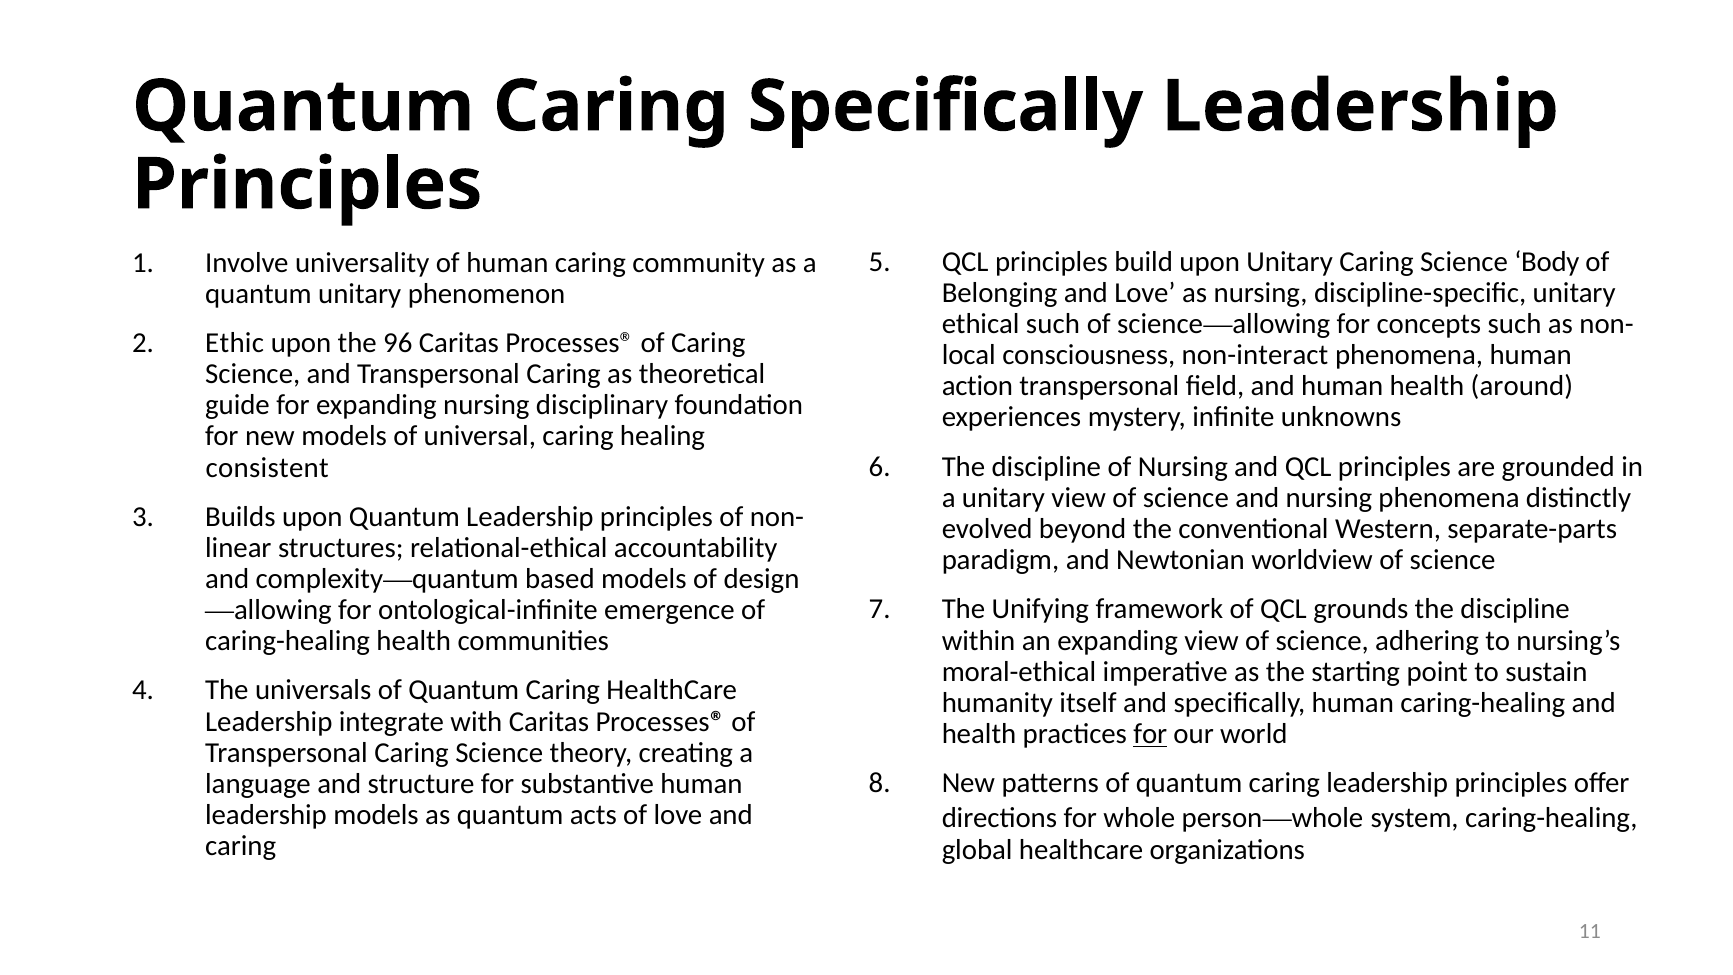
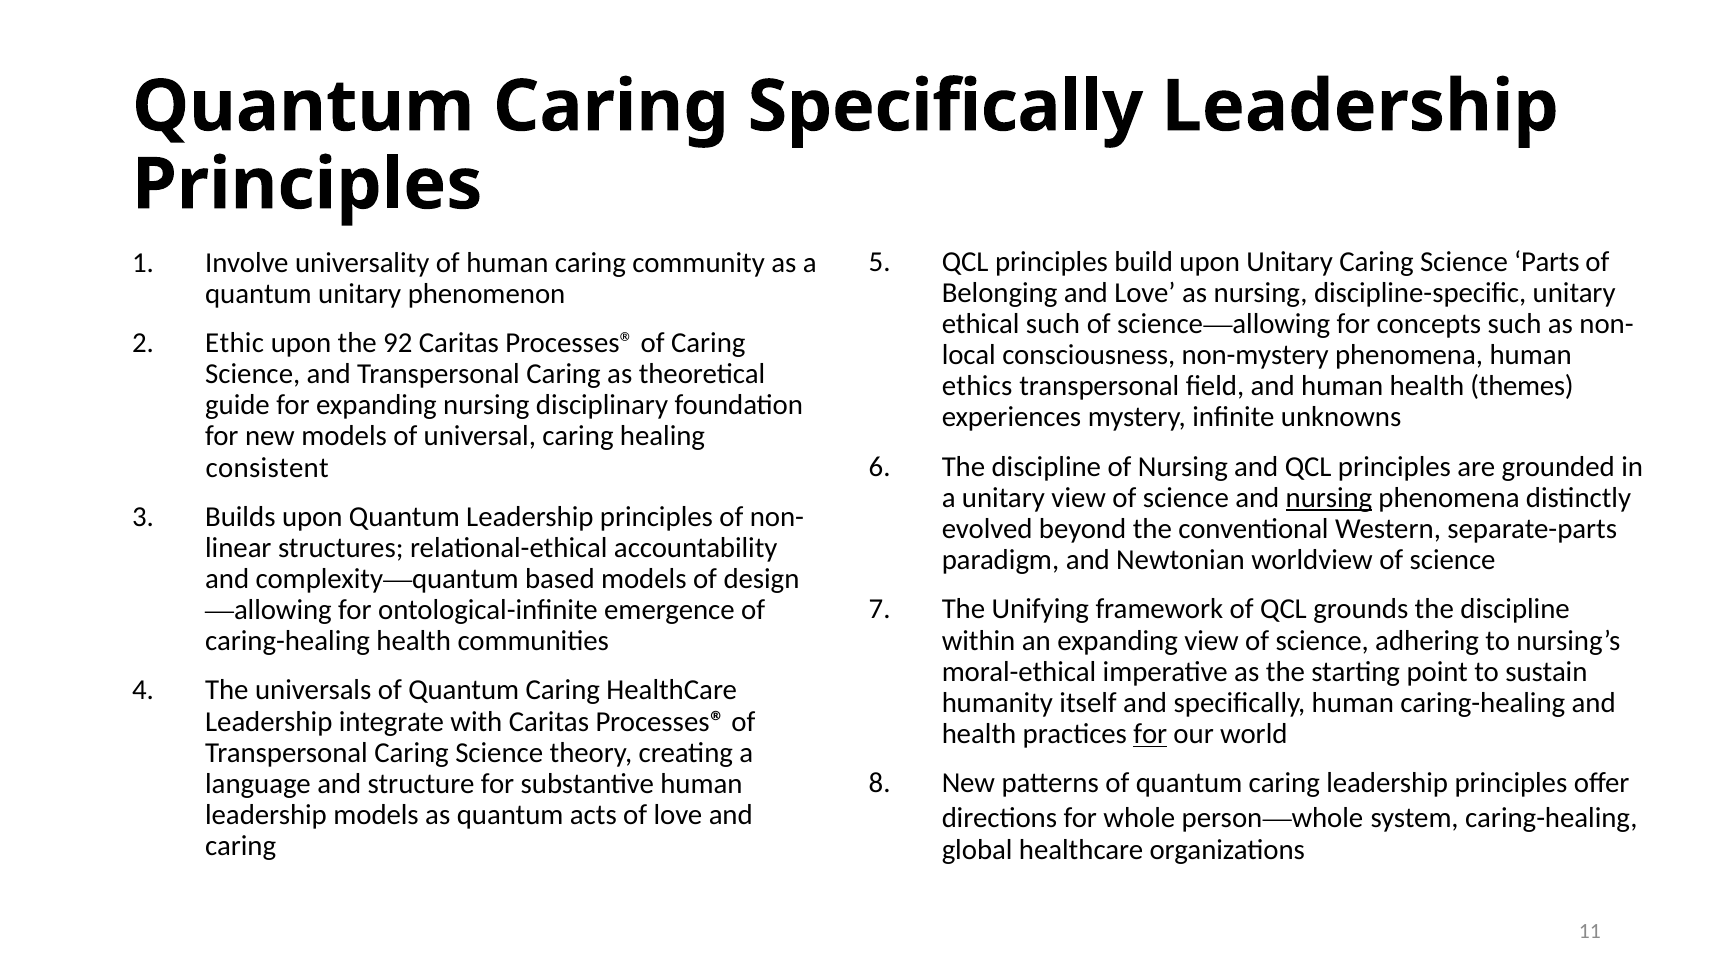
Body: Body -> Parts (1547, 261)
96: 96 -> 92 (398, 343)
non-interact: non-interact -> non-mystery (1255, 355)
action: action -> ethics (977, 386)
around: around -> themes (1522, 386)
nursing underline: none -> present (1329, 498)
